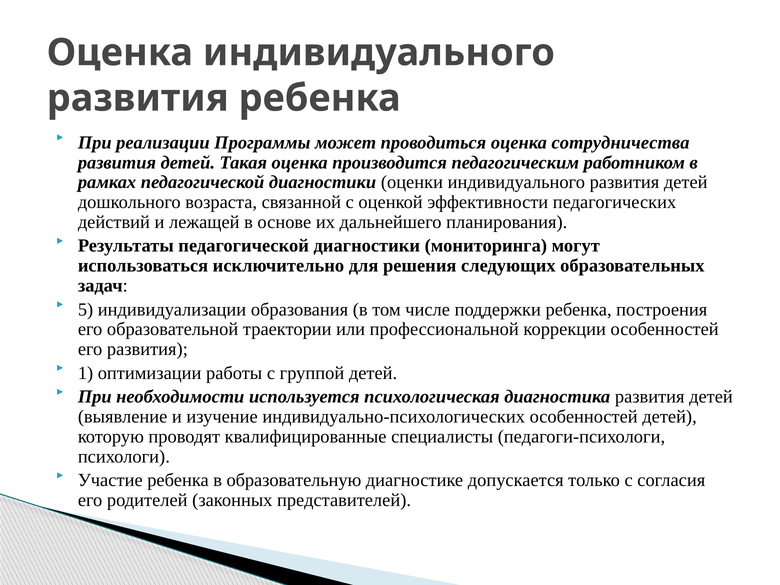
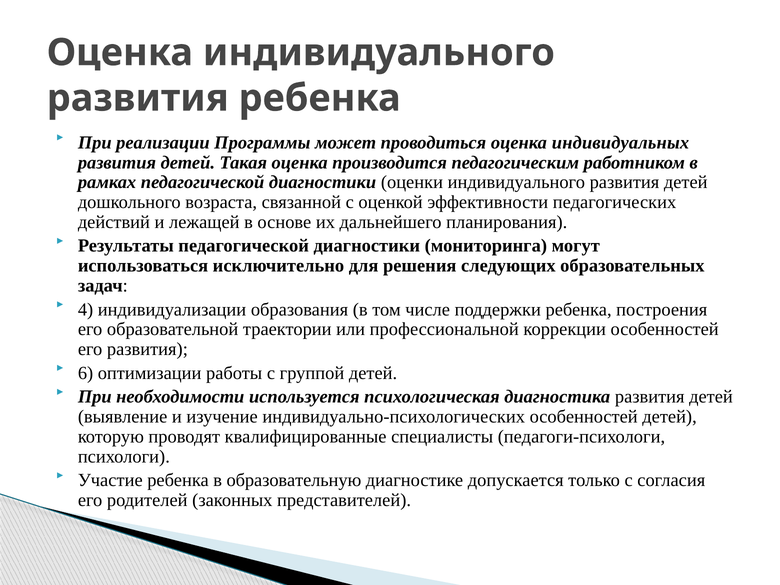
сотрудничества: сотрудничества -> индивидуальных (621, 143)
5: 5 -> 4 (86, 309)
1: 1 -> 6 (86, 373)
